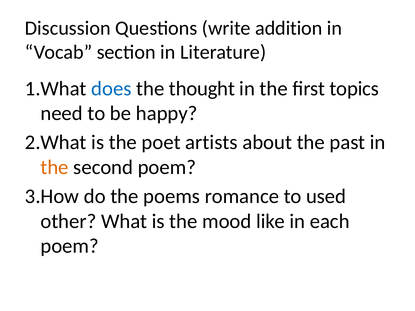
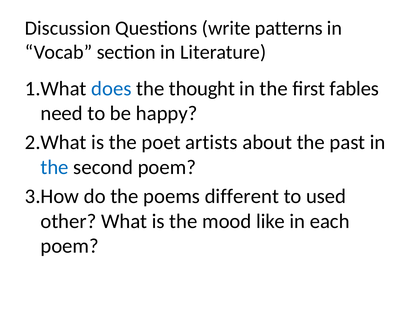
addition: addition -> patterns (289, 28)
topics: topics -> fables (354, 89)
the colour: orange -> blue (55, 167)
romance: romance -> different (242, 197)
